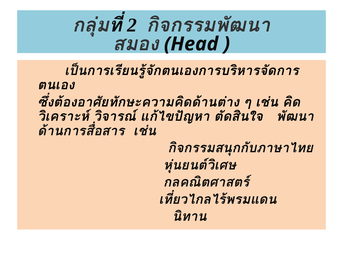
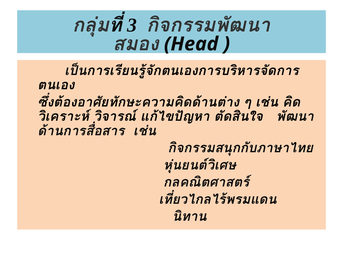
2: 2 -> 3 (132, 25)
